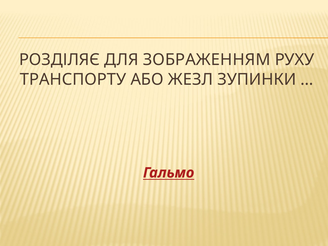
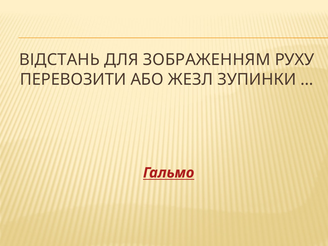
РОЗДІЛЯЄ: РОЗДІЛЯЄ -> ВІДСТАНЬ (59, 60)
ТРАНСПОРТУ: ТРАНСПОРТУ -> ПЕРЕВОЗИТИ (73, 79)
